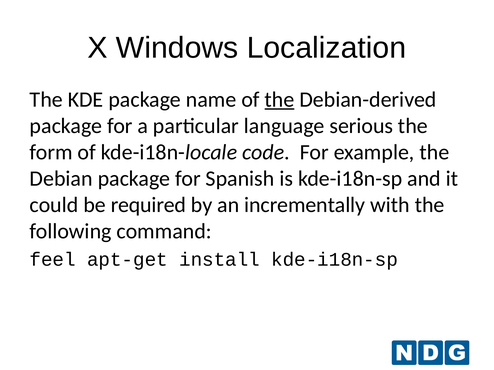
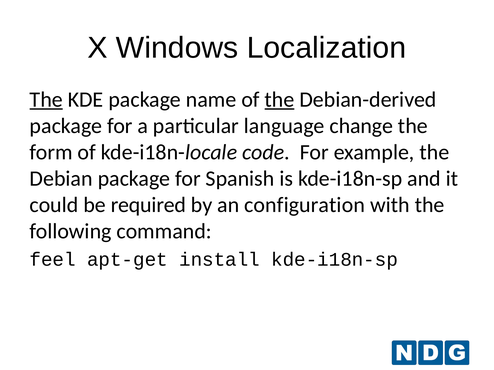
The underline: none -> present (46, 100)
serious: serious -> change (361, 126)
incrementally: incrementally -> configuration (305, 205)
